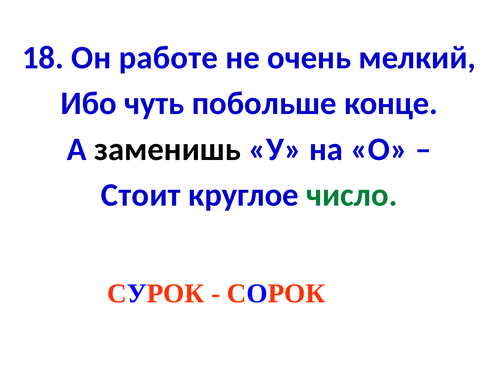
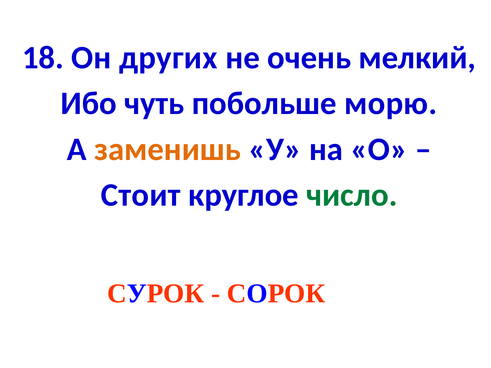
работе: работе -> других (168, 58)
конце: конце -> морю (391, 104)
заменишь colour: black -> orange (168, 149)
